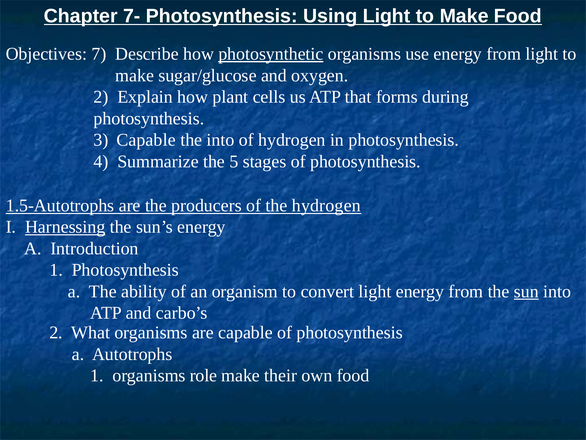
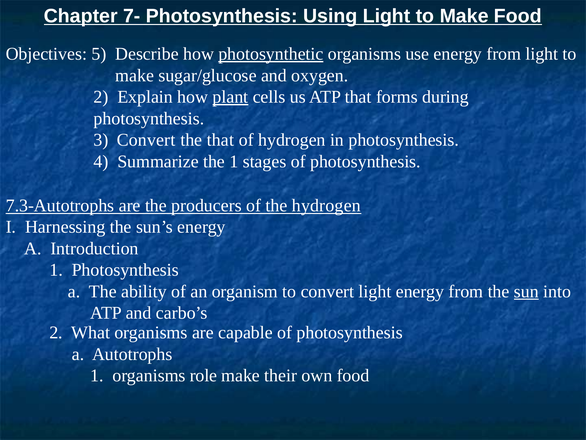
7: 7 -> 5 (99, 54)
plant underline: none -> present (230, 97)
3 Capable: Capable -> Convert (146, 140)
the into: into -> that (220, 140)
the 5: 5 -> 1 (234, 161)
1.5-Autotrophs: 1.5-Autotrophs -> 7.3-Autotrophs (60, 205)
Harnessing underline: present -> none (65, 227)
